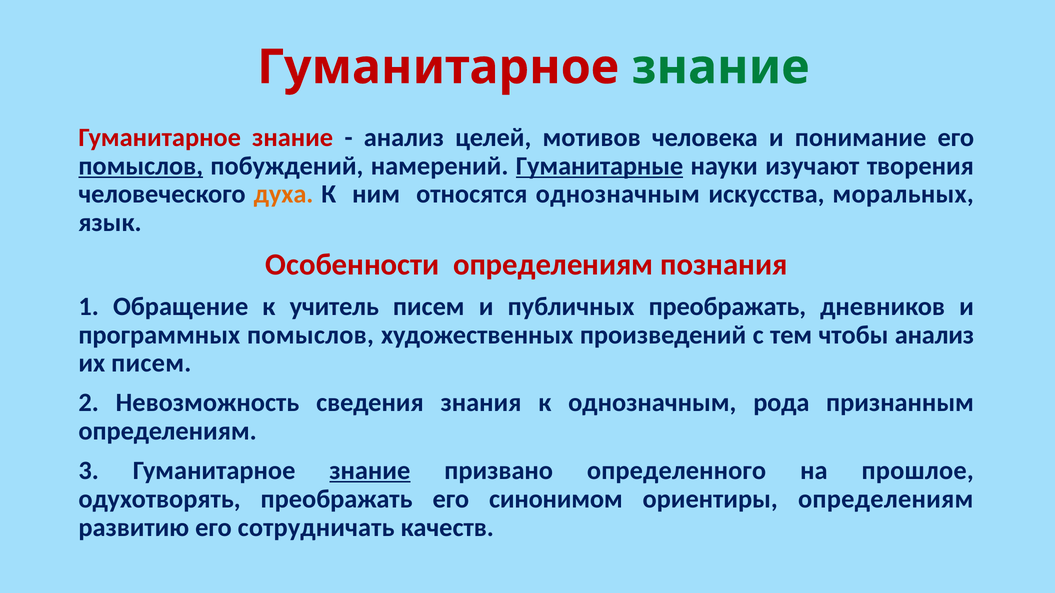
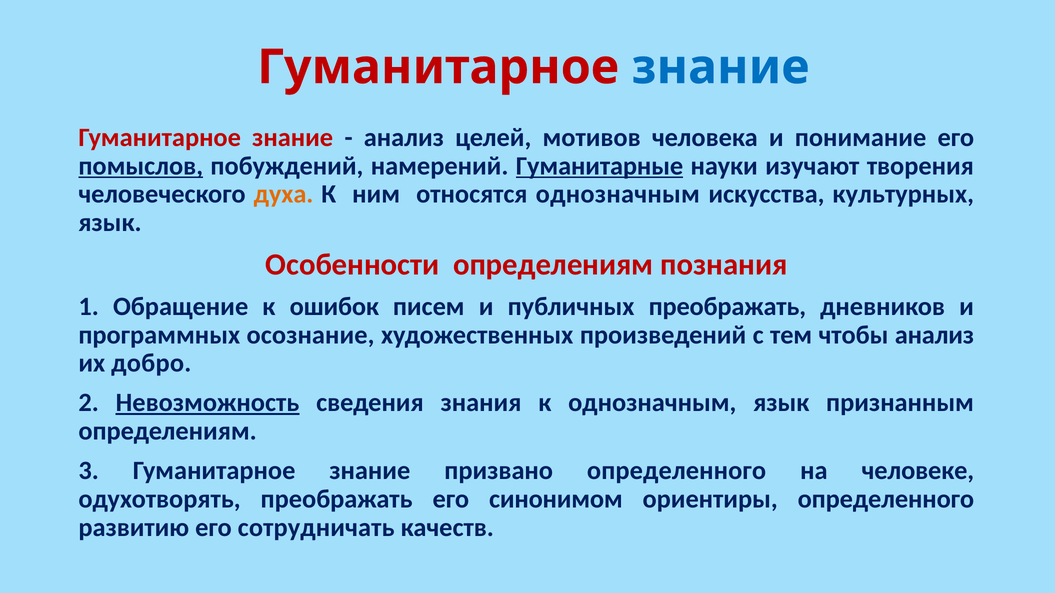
знание colour: green -> blue (721, 67)
моральных: моральных -> культурных (903, 194)
учитель: учитель -> ошибок (334, 307)
программных помыслов: помыслов -> осознание (311, 335)
их писем: писем -> добро (151, 364)
Невозможность underline: none -> present (208, 403)
однозначным рода: рода -> язык (781, 403)
знание underline: present -> none (370, 471)
прошлое: прошлое -> человеке (918, 471)
ориентиры определениям: определениям -> определенного (886, 499)
